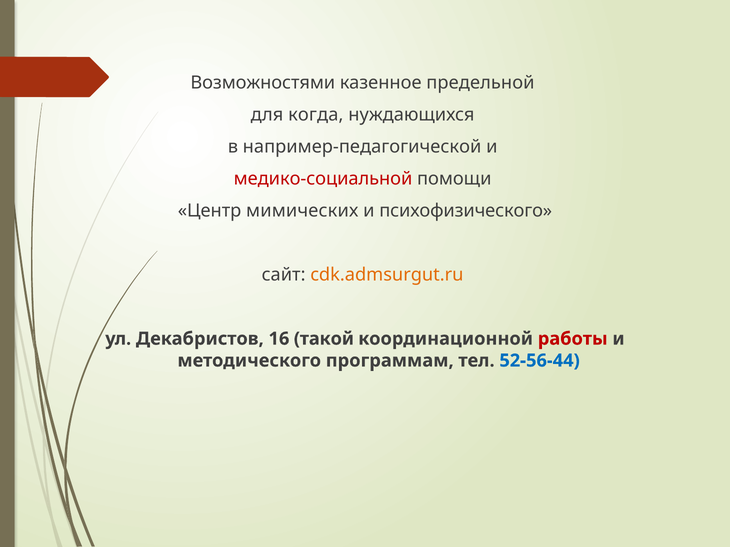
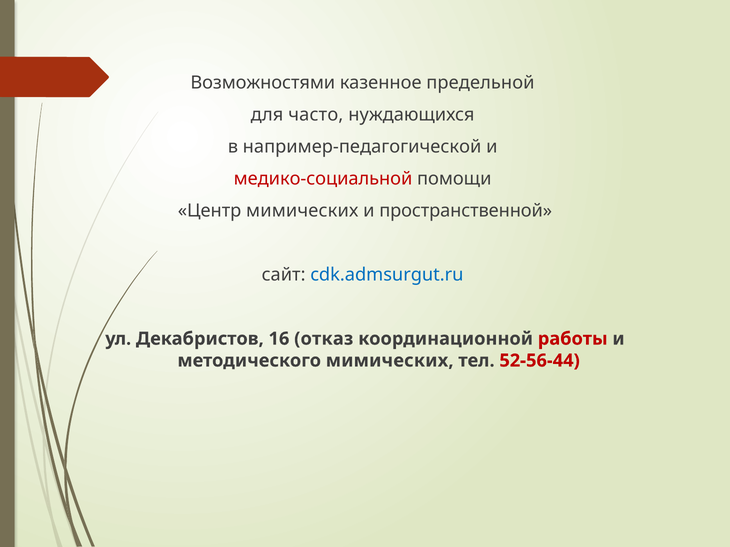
когда: когда -> часто (316, 115)
психофизического: психофизического -> пространственной (466, 211)
cdk.admsurgut.ru colour: orange -> blue (387, 275)
такой: такой -> отказ (324, 339)
методического программам: программам -> мимических (390, 361)
52-56-44 colour: blue -> red (540, 361)
